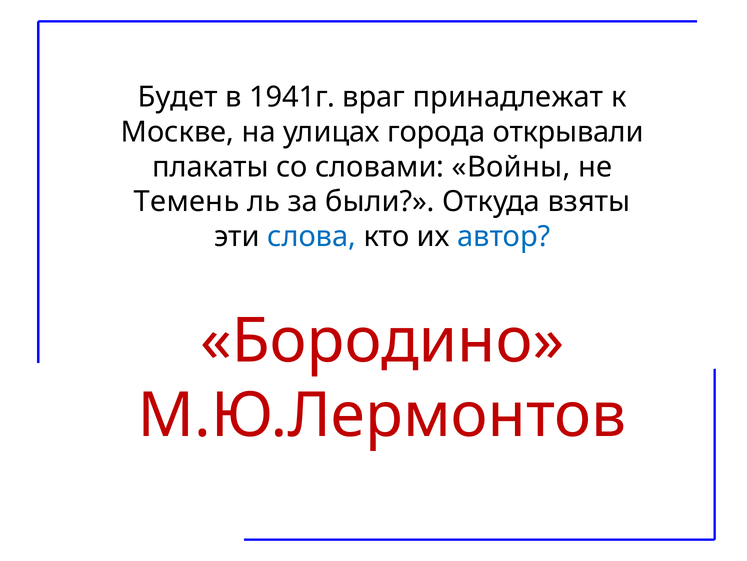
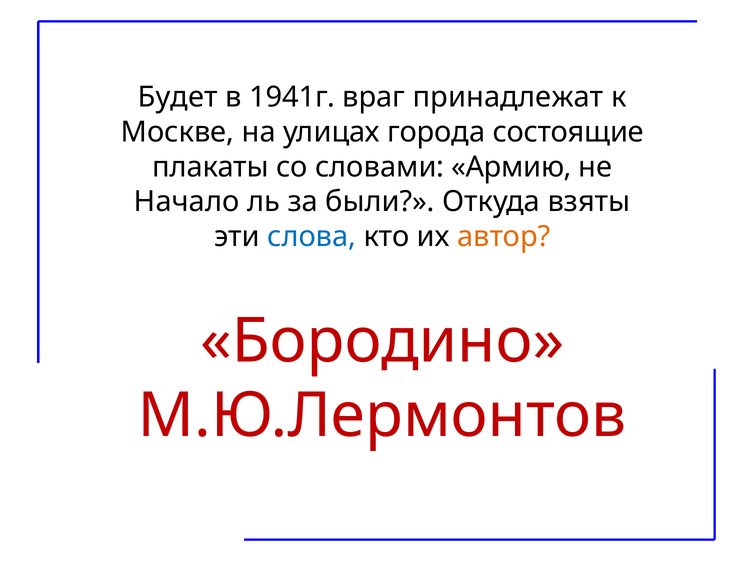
открывали: открывали -> состоящие (568, 132)
Войны: Войны -> Армию (511, 167)
Темень: Темень -> Начало (187, 202)
автор colour: blue -> orange (504, 236)
